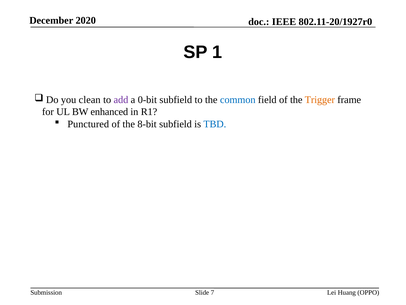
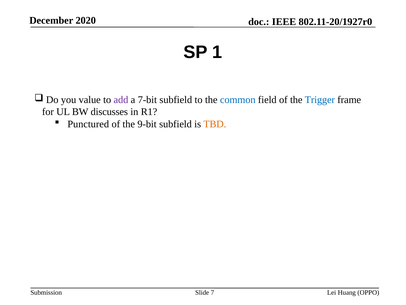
clean: clean -> value (90, 100)
0-bit: 0-bit -> 7-bit (147, 100)
Trigger colour: orange -> blue (320, 100)
enhanced: enhanced -> discusses (109, 112)
8-bit: 8-bit -> 9-bit (147, 124)
TBD colour: blue -> orange (215, 124)
